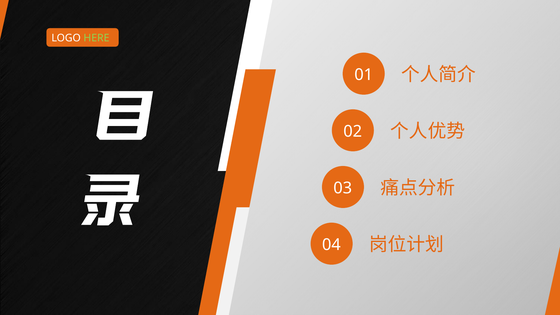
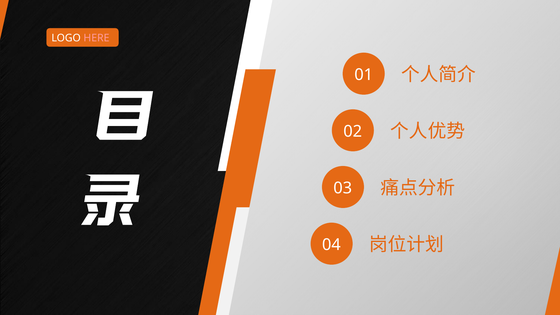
HERE colour: light green -> pink (96, 38)
